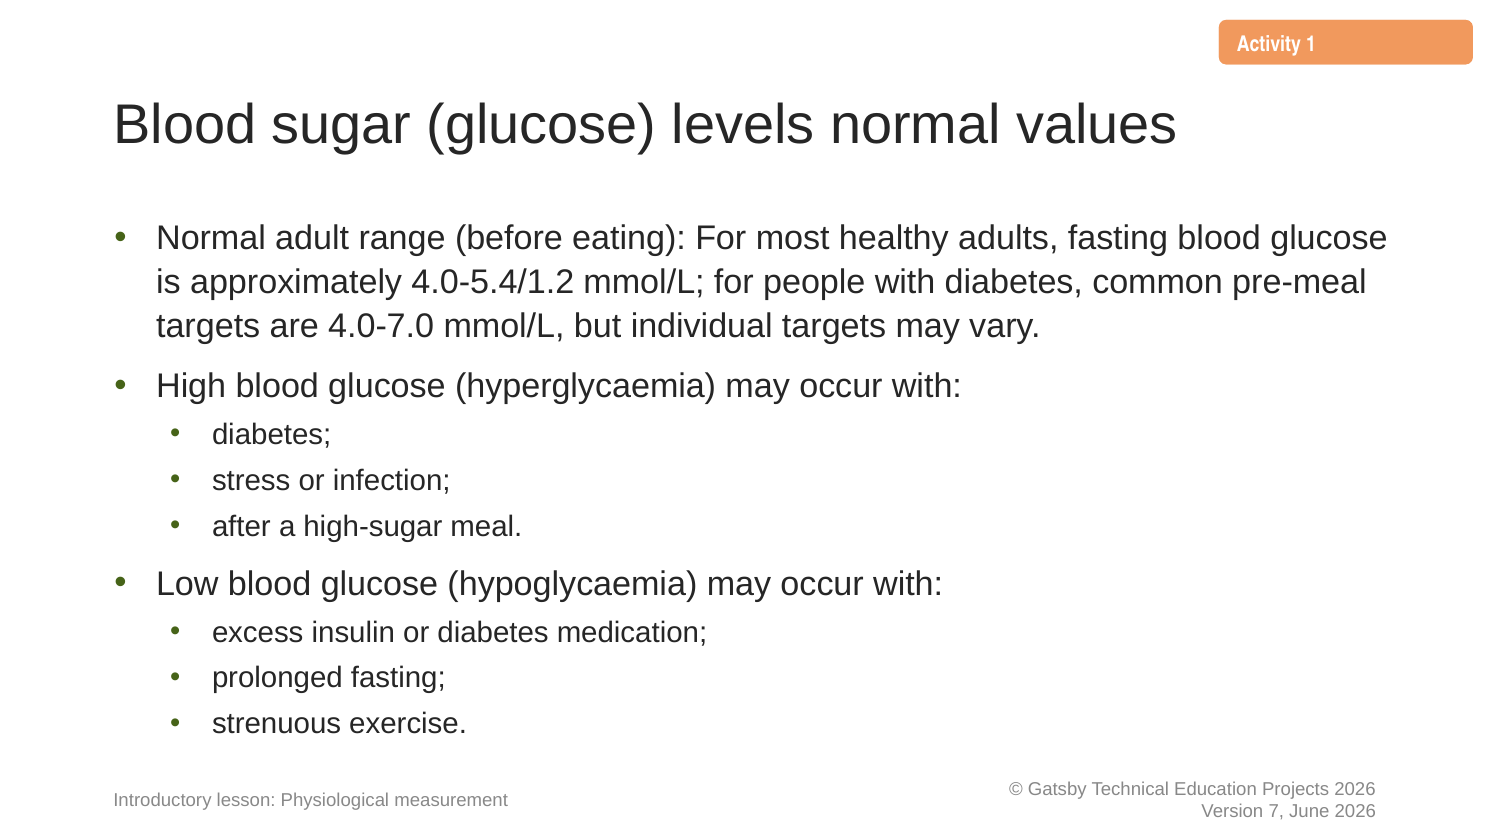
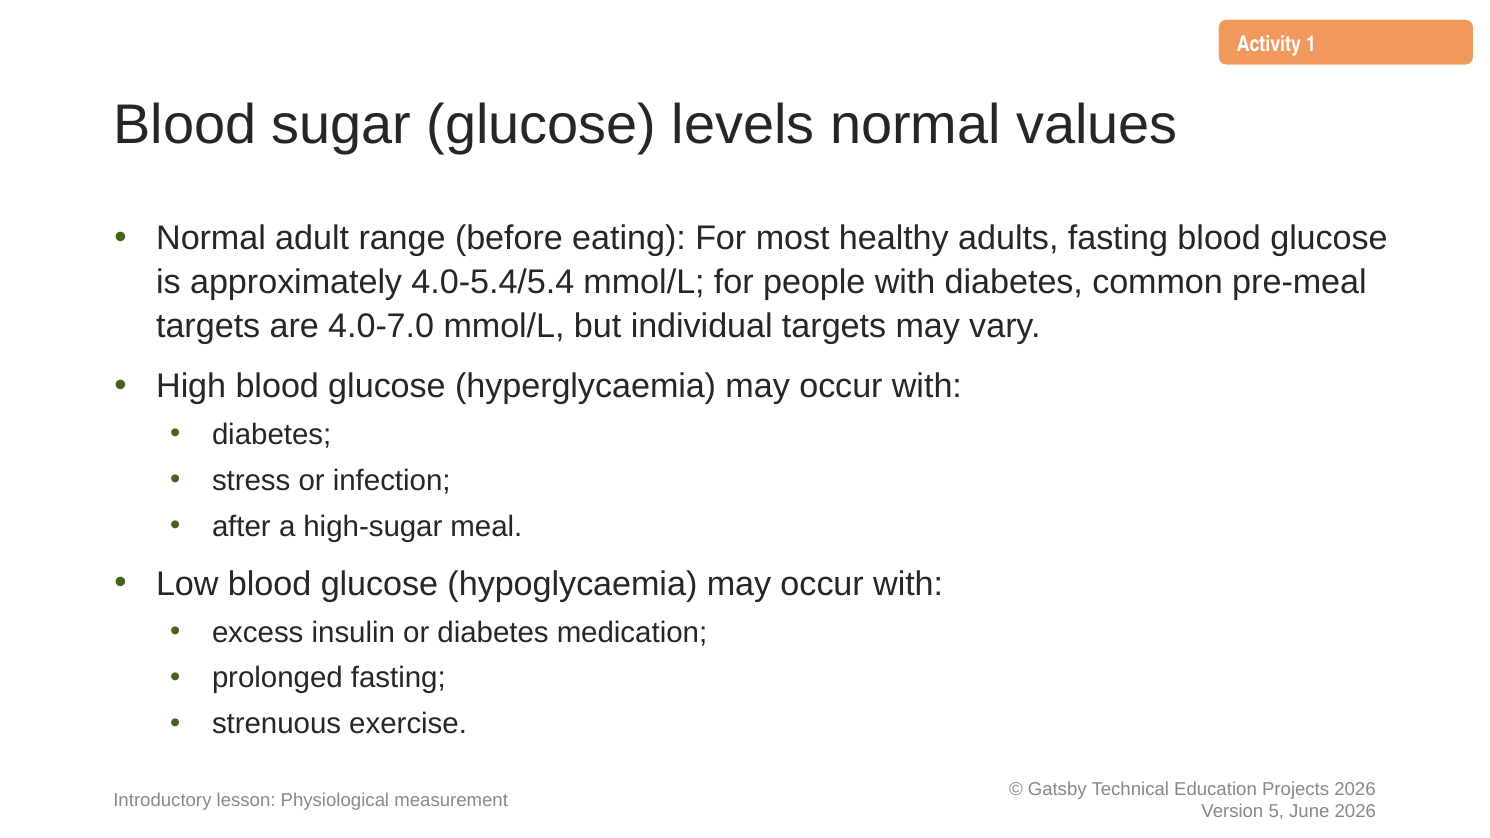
4.0-5.4/1.2: 4.0-5.4/1.2 -> 4.0-5.4/5.4 (493, 283)
7: 7 -> 5 (1276, 812)
